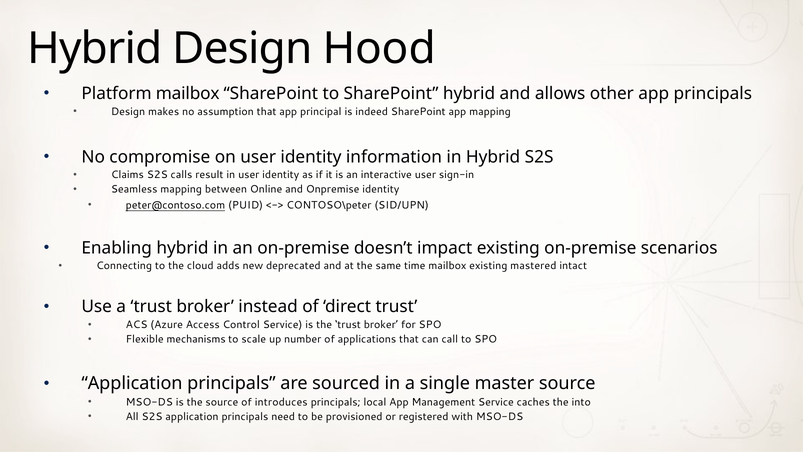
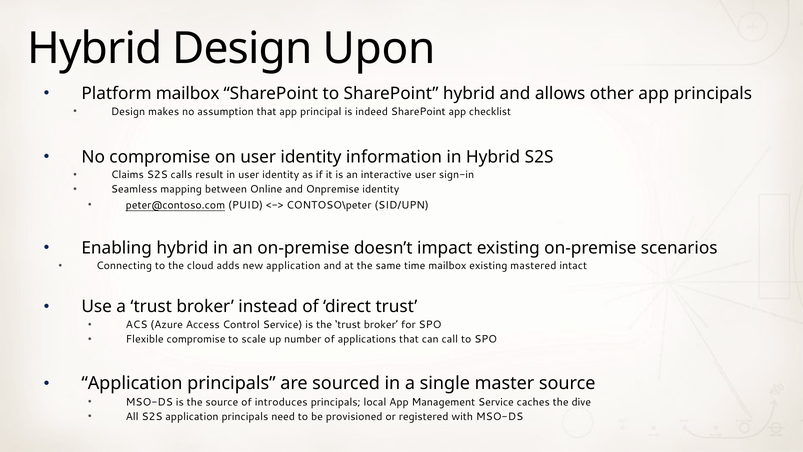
Hood: Hood -> Upon (379, 49)
app mapping: mapping -> checklist (490, 111)
new deprecated: deprecated -> application (293, 266)
Flexible mechanisms: mechanisms -> compromise (196, 339)
into: into -> dive (581, 402)
